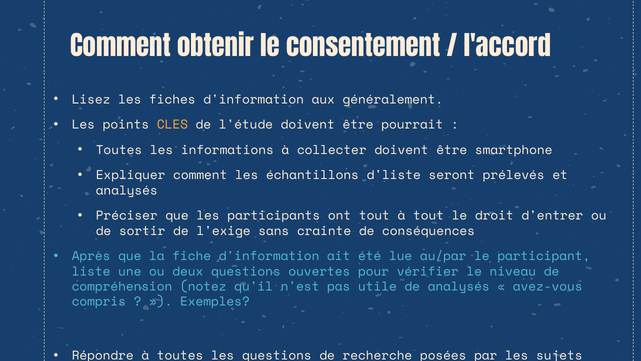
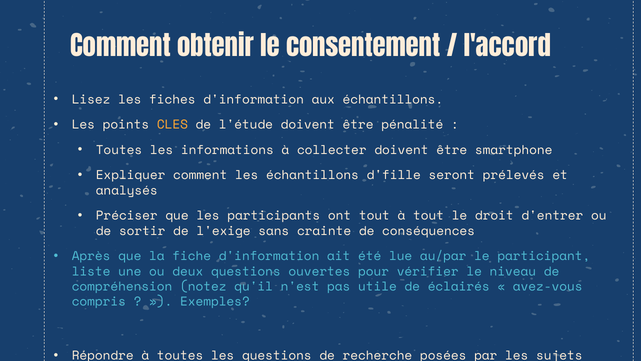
aux généralement: généralement -> échantillons (393, 99)
pourrait: pourrait -> pénalité (412, 124)
d'liste: d'liste -> d'fille (394, 175)
de analysés: analysés -> éclairés (459, 286)
